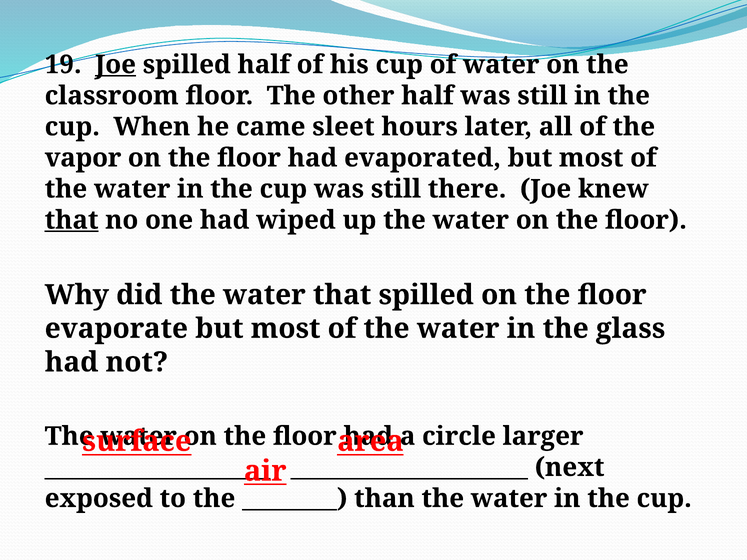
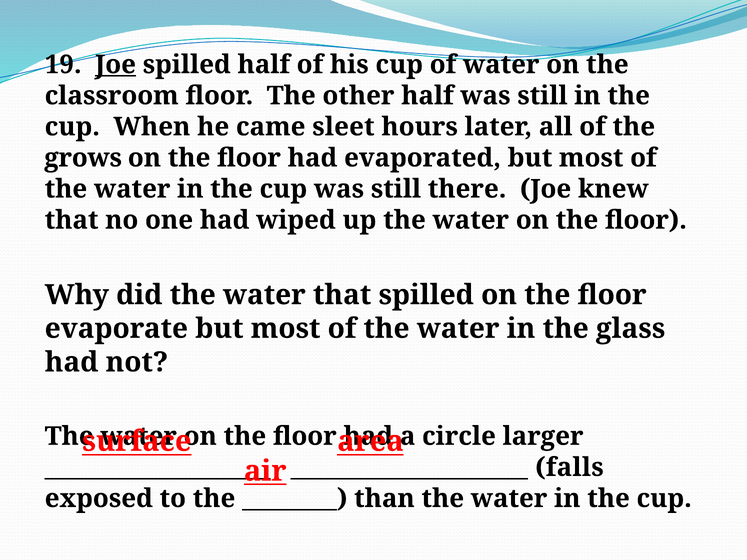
vapor: vapor -> grows (83, 158)
that underline: present -> none (72, 220)
next: next -> falls (569, 468)
